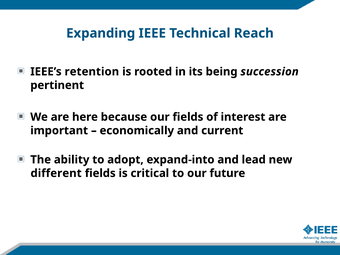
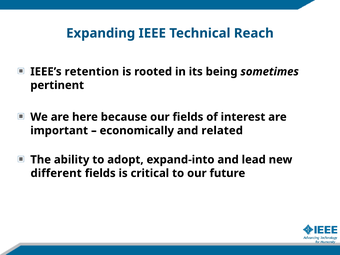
succession: succession -> sometimes (270, 72)
current: current -> related (222, 131)
